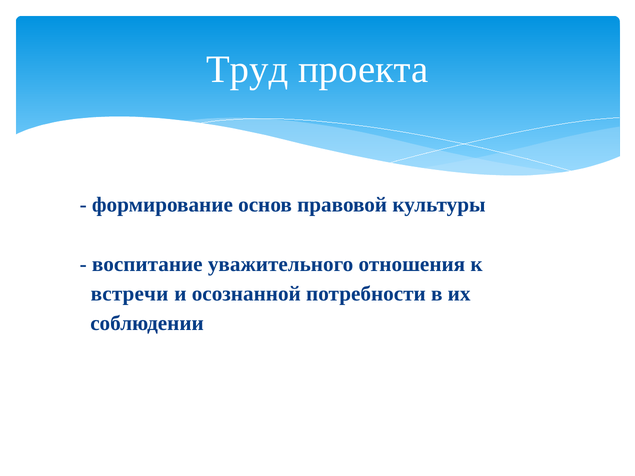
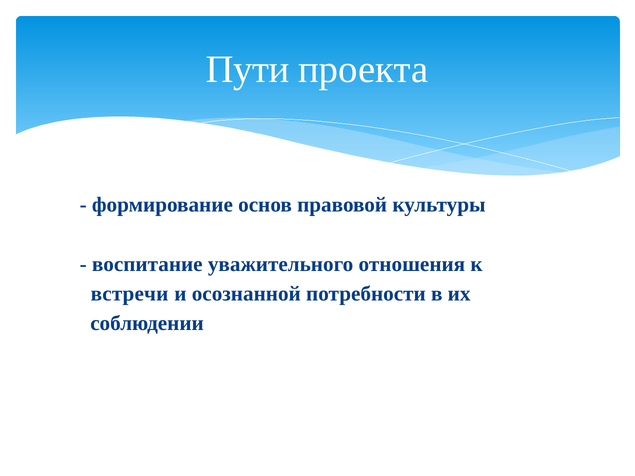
Труд: Труд -> Пути (248, 70)
